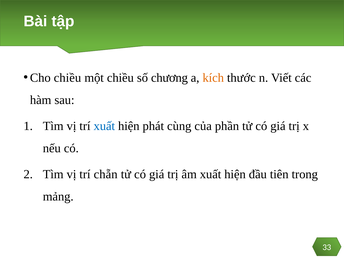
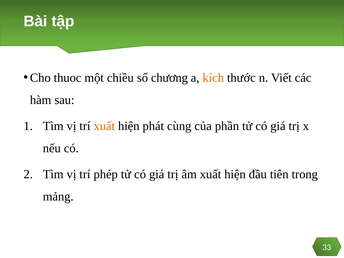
Cho chiều: chiều -> thuoc (68, 78)
xuất colour: blue -> orange (104, 126)
chẵn: chẵn -> phép (106, 174)
